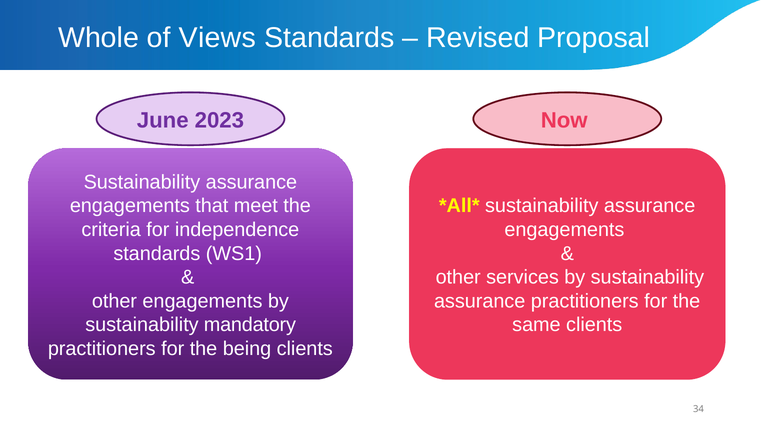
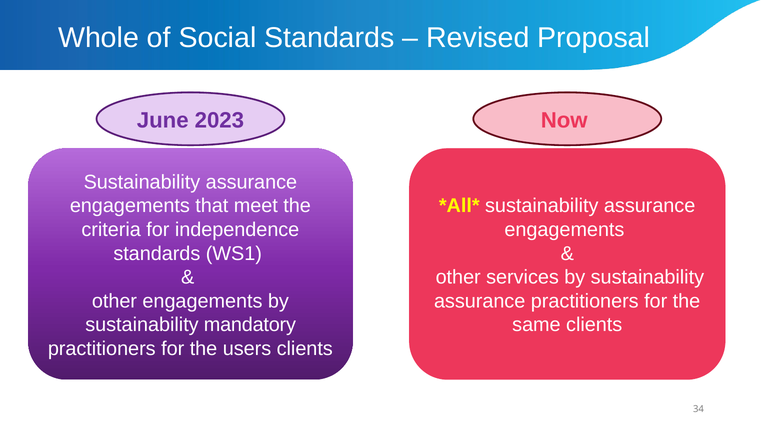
Views: Views -> Social (218, 38)
being: being -> users (247, 348)
